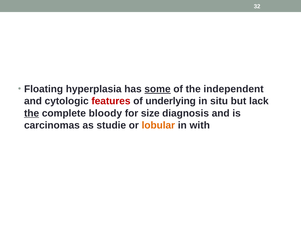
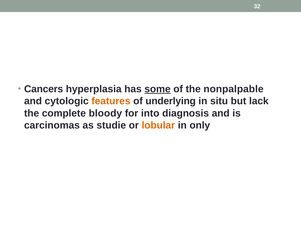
Floating: Floating -> Cancers (44, 89)
independent: independent -> nonpalpable (234, 89)
features colour: red -> orange (111, 101)
the underline: present -> none (32, 113)
size: size -> into (150, 113)
with: with -> only (200, 125)
